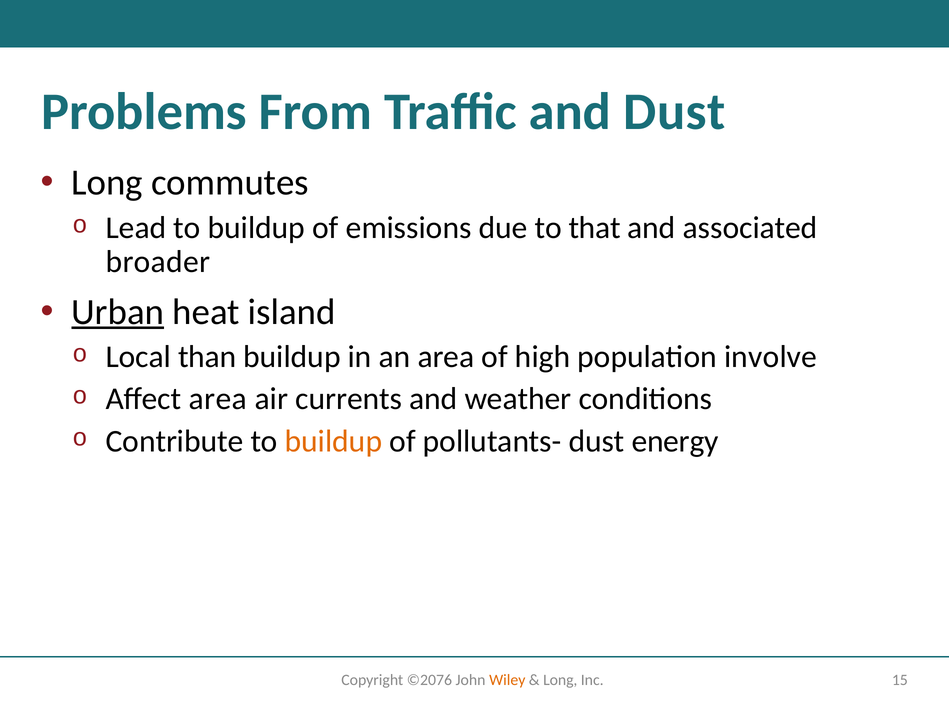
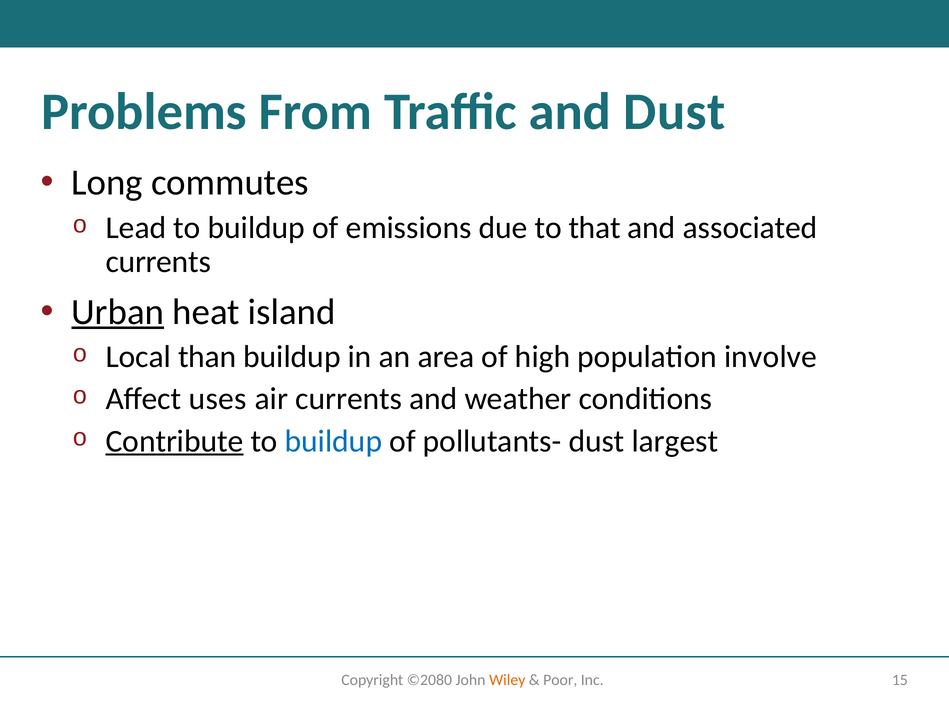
broader: broader -> currents (158, 262)
Affect area: area -> uses (218, 399)
Contribute underline: none -> present (175, 441)
buildup colour: orange -> blue (333, 441)
energy: energy -> largest (675, 441)
©2076: ©2076 -> ©2080 (429, 680)
Long: Long -> Poor (560, 680)
